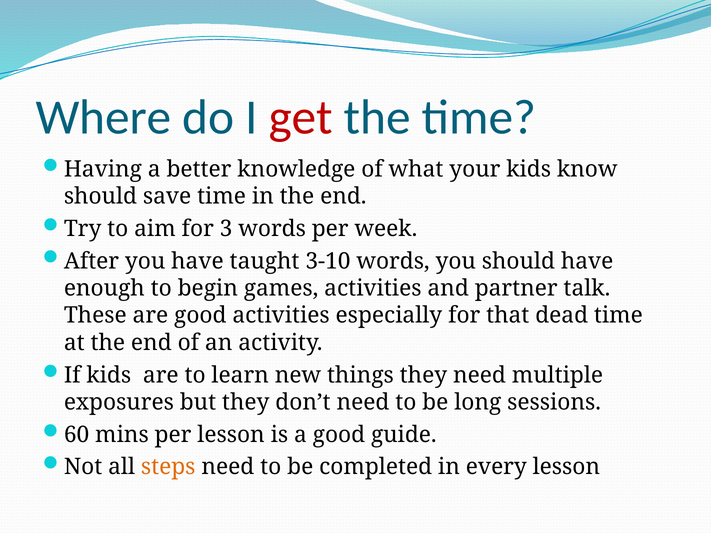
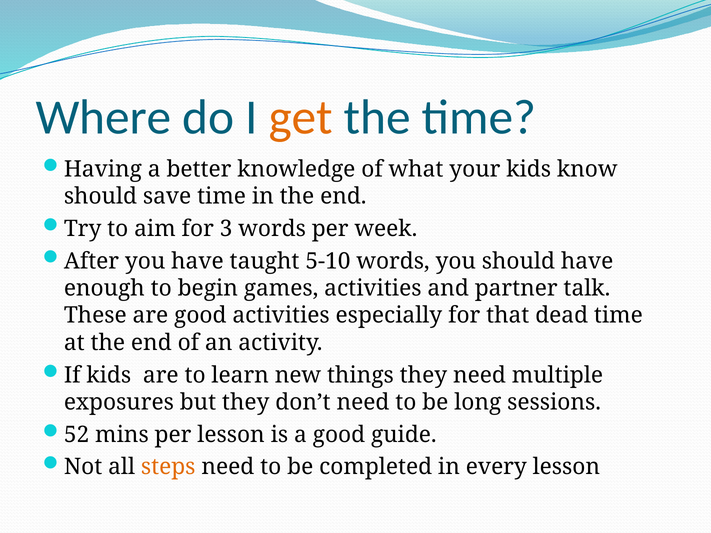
get colour: red -> orange (301, 117)
3-10: 3-10 -> 5-10 (328, 261)
60: 60 -> 52 (77, 435)
